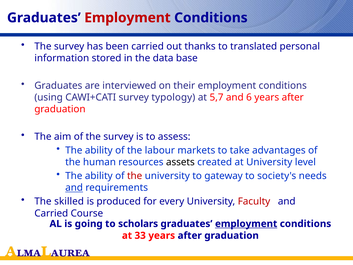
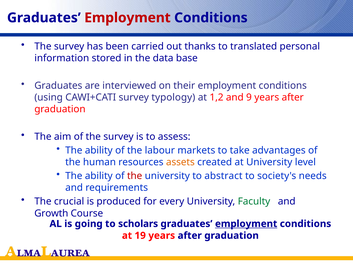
5,7: 5,7 -> 1,2 (217, 97)
6: 6 -> 9 (249, 97)
assets colour: black -> orange (180, 162)
gateway: gateway -> abstract (223, 176)
and underline: present -> none (74, 188)
skilled: skilled -> crucial (69, 201)
Faculty colour: red -> green (254, 201)
Carried: Carried -> Growth (51, 213)
33: 33 -> 19 (140, 235)
